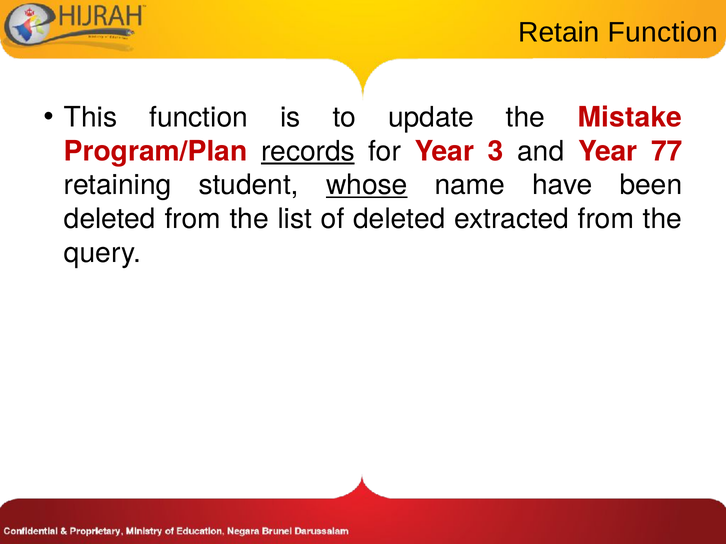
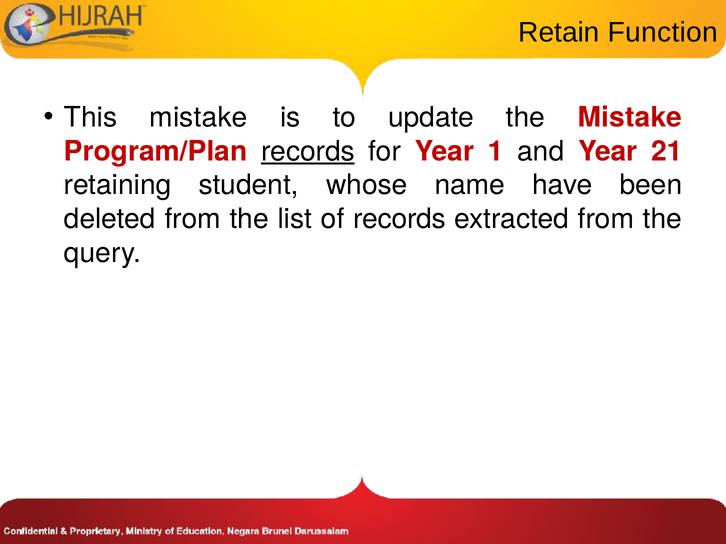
This function: function -> mistake (198, 118)
3: 3 -> 1 (496, 151)
77: 77 -> 21 (667, 151)
whose underline: present -> none (367, 185)
of deleted: deleted -> records (400, 219)
